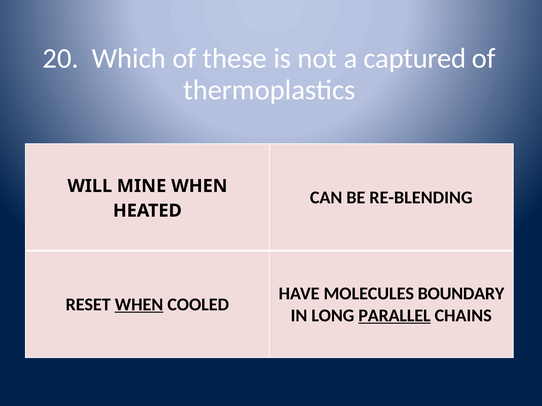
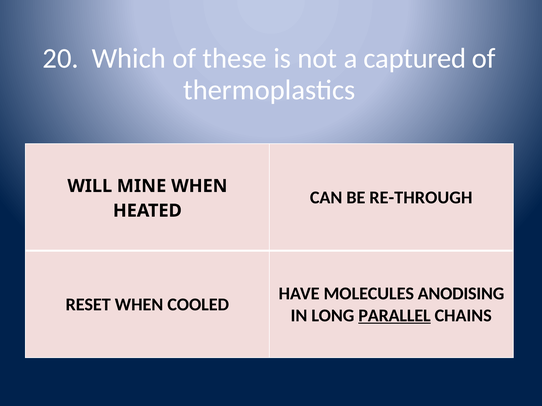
RE-BLENDING: RE-BLENDING -> RE-THROUGH (421, 198)
BOUNDARY: BOUNDARY -> ANODISING (461, 294)
WHEN underline: present -> none (139, 305)
